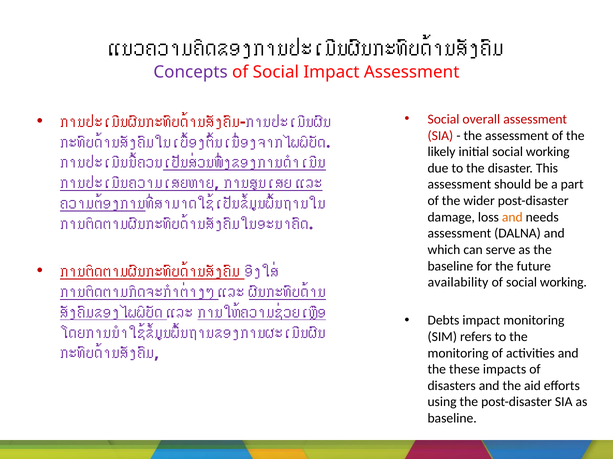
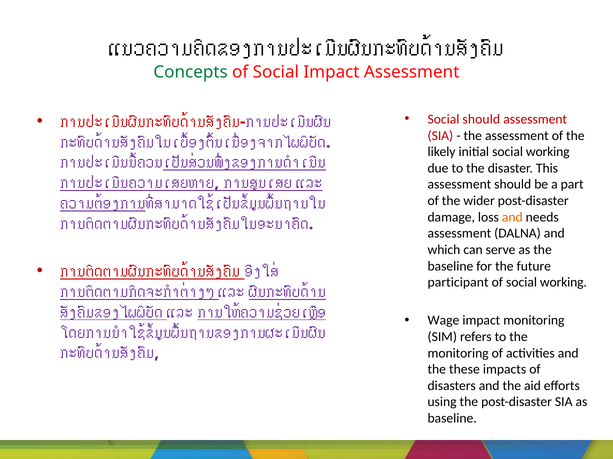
Concepts colour: purple -> green (191, 72)
Social overall: overall -> should (481, 119)
availability: availability -> participant (458, 283)
Debts: Debts -> Wage (443, 321)
